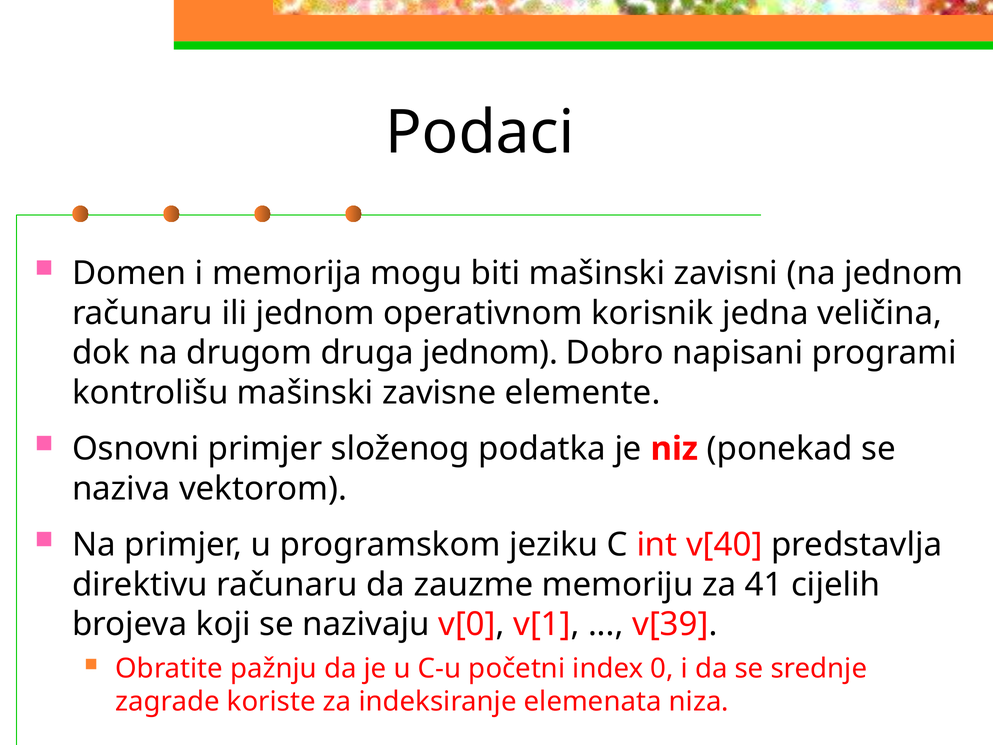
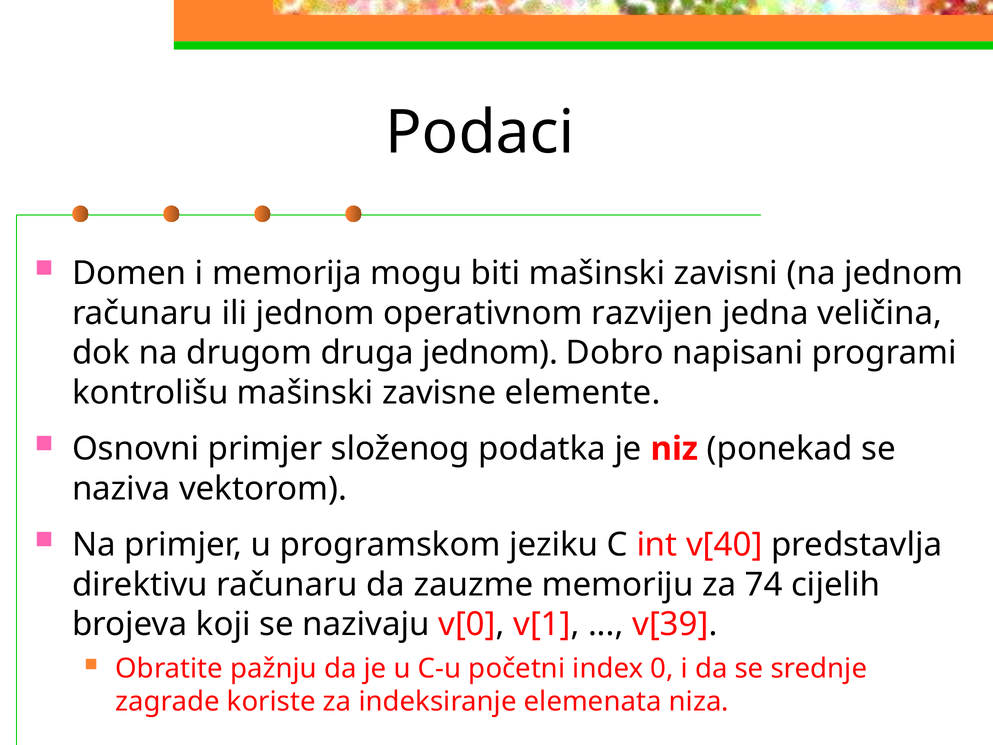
korisnik: korisnik -> razvijen (652, 313)
41: 41 -> 74 (764, 584)
